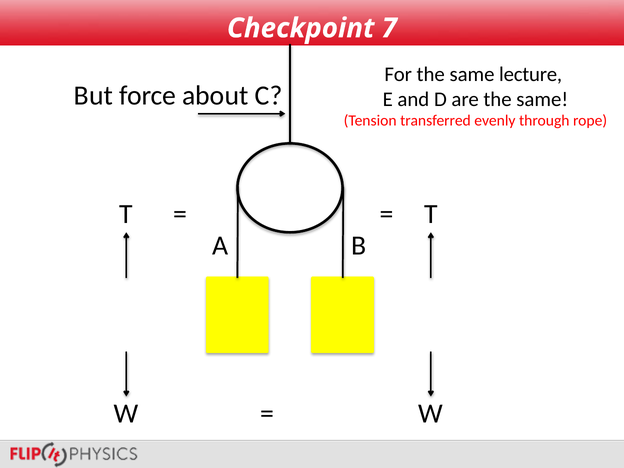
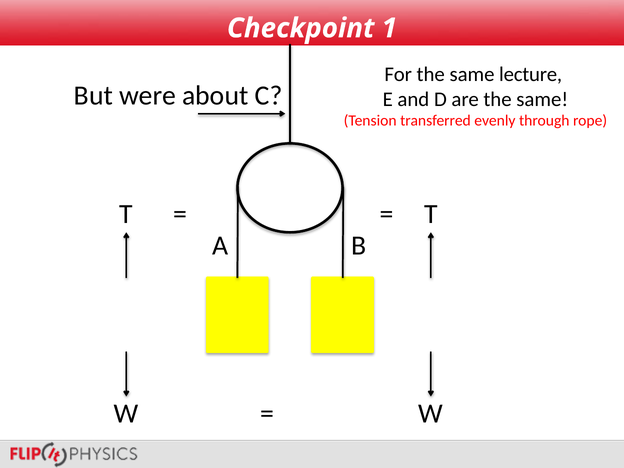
7: 7 -> 1 (389, 28)
force: force -> were (148, 95)
